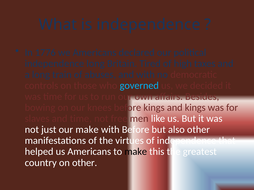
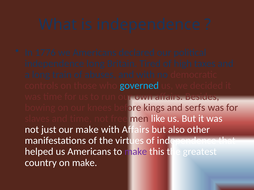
and kings: kings -> serfs (195, 108)
with Before: Before -> Affairs (136, 130)
make colour: black -> purple (136, 152)
on other: other -> make (85, 163)
